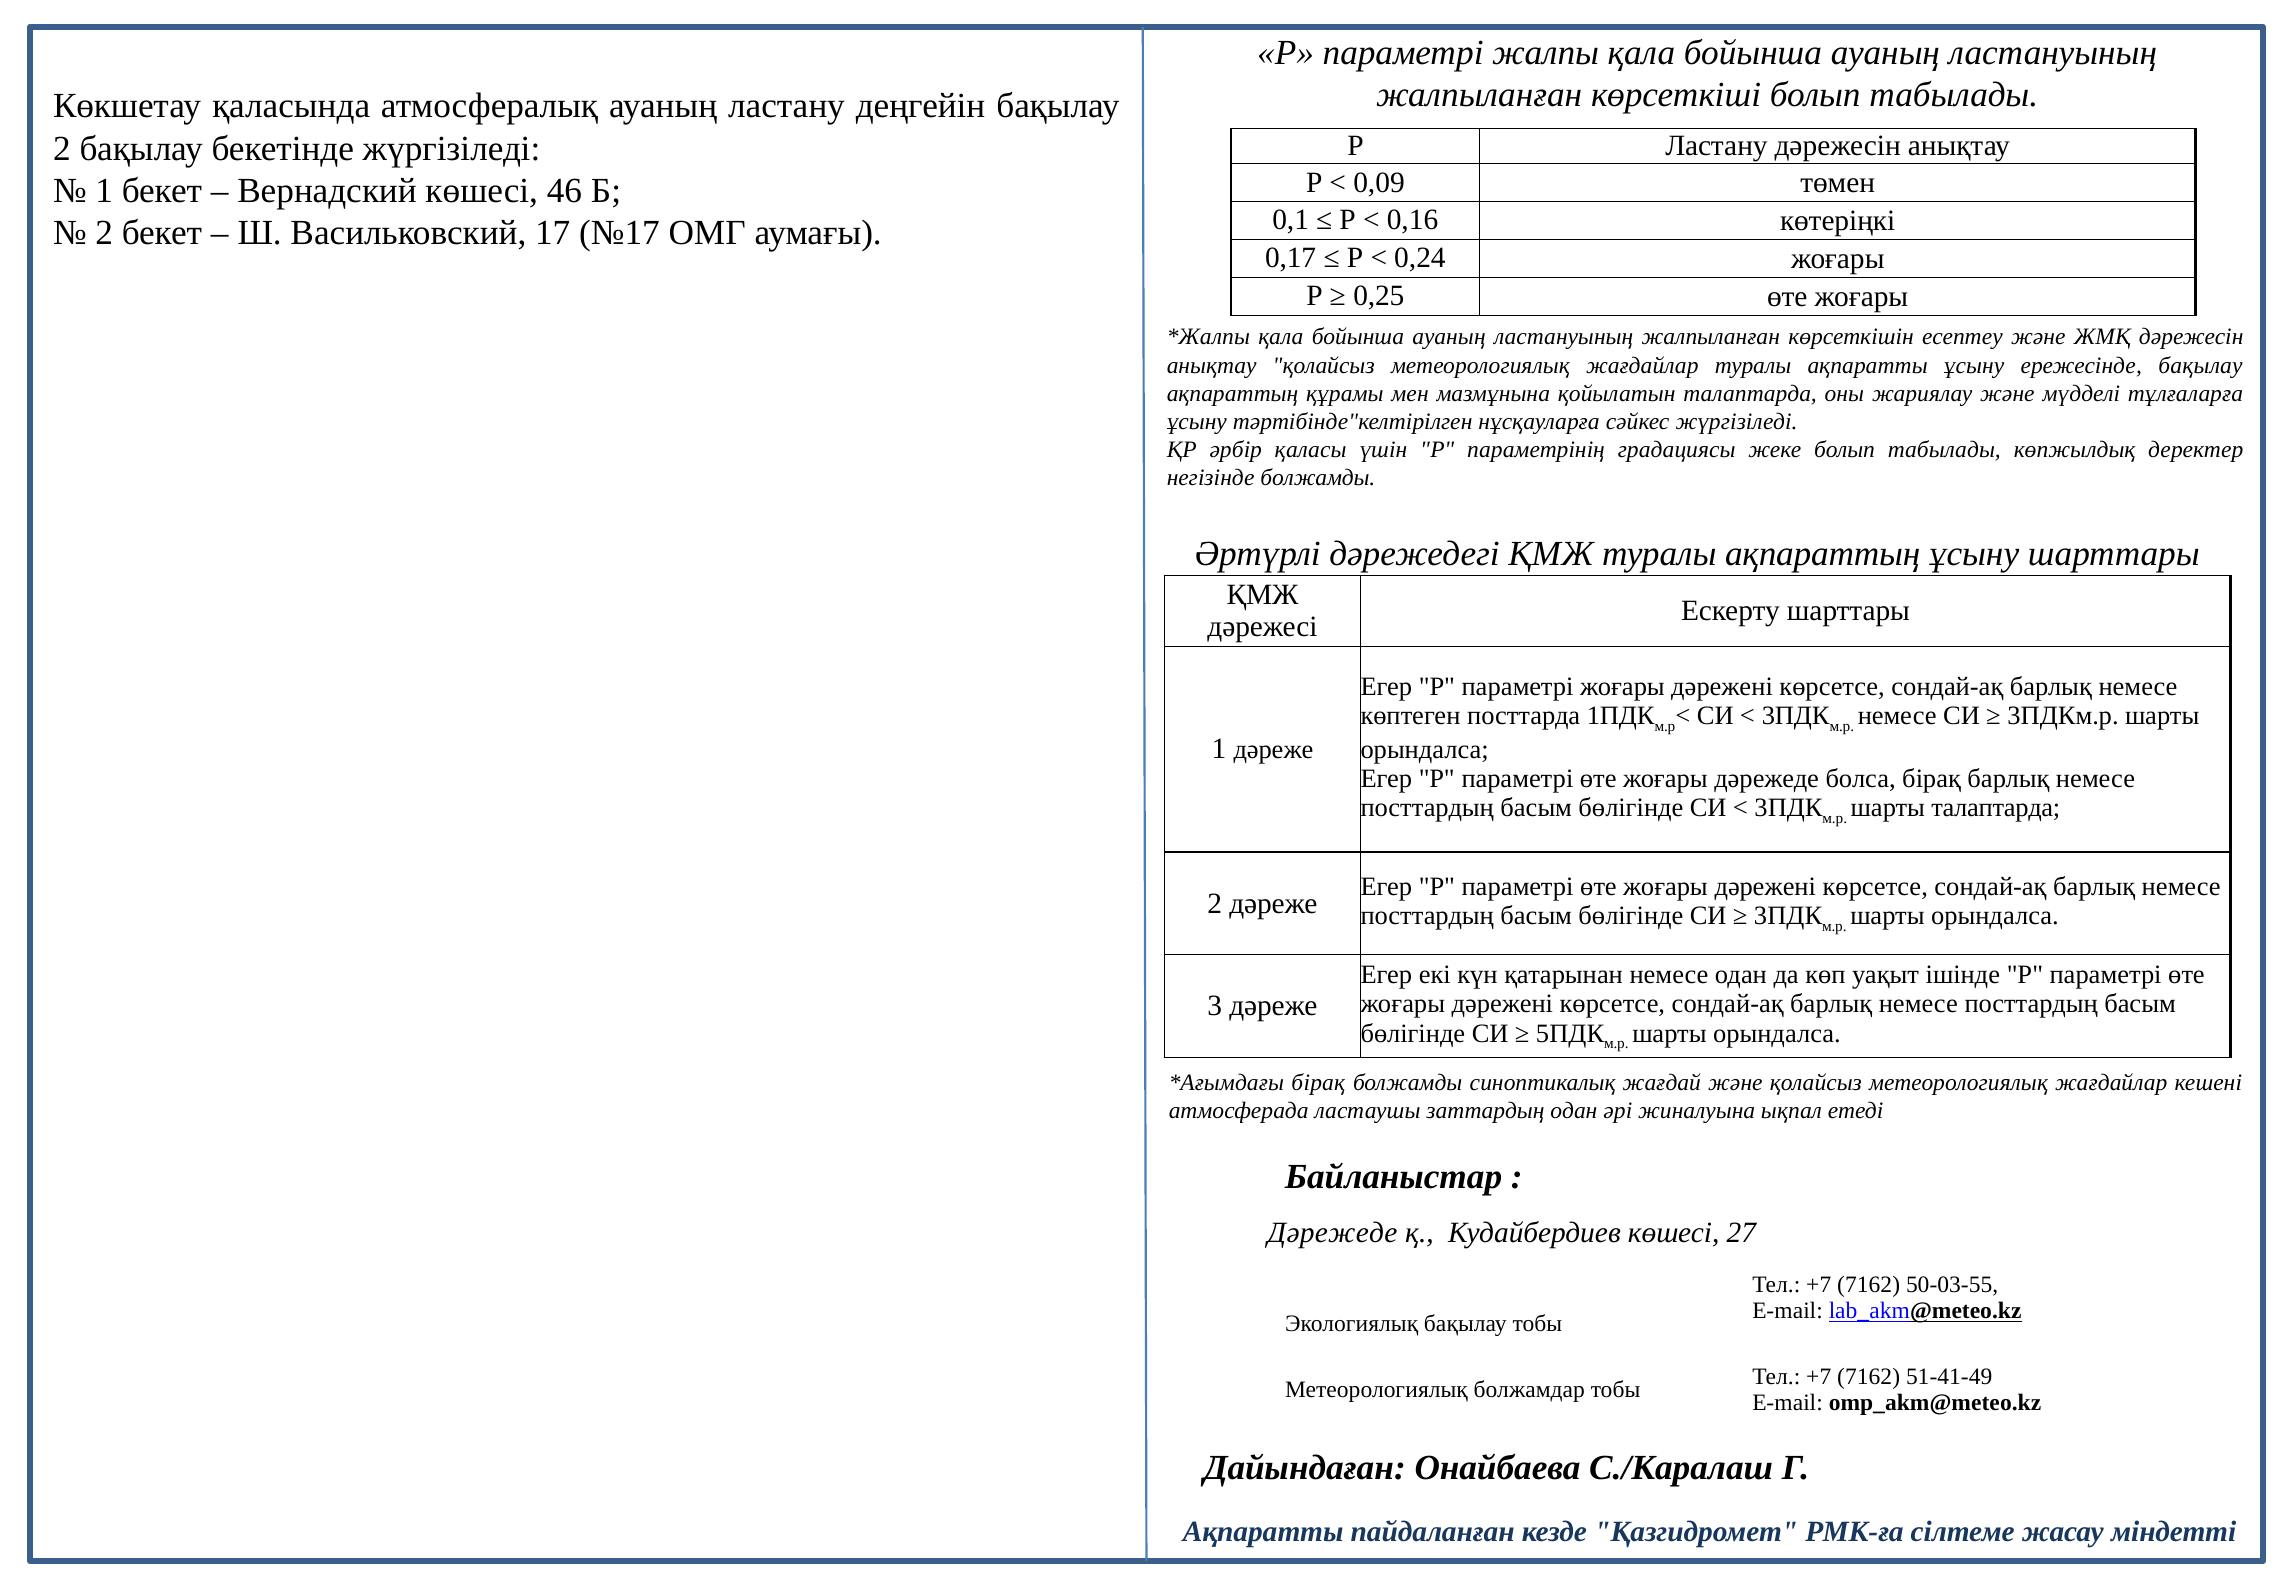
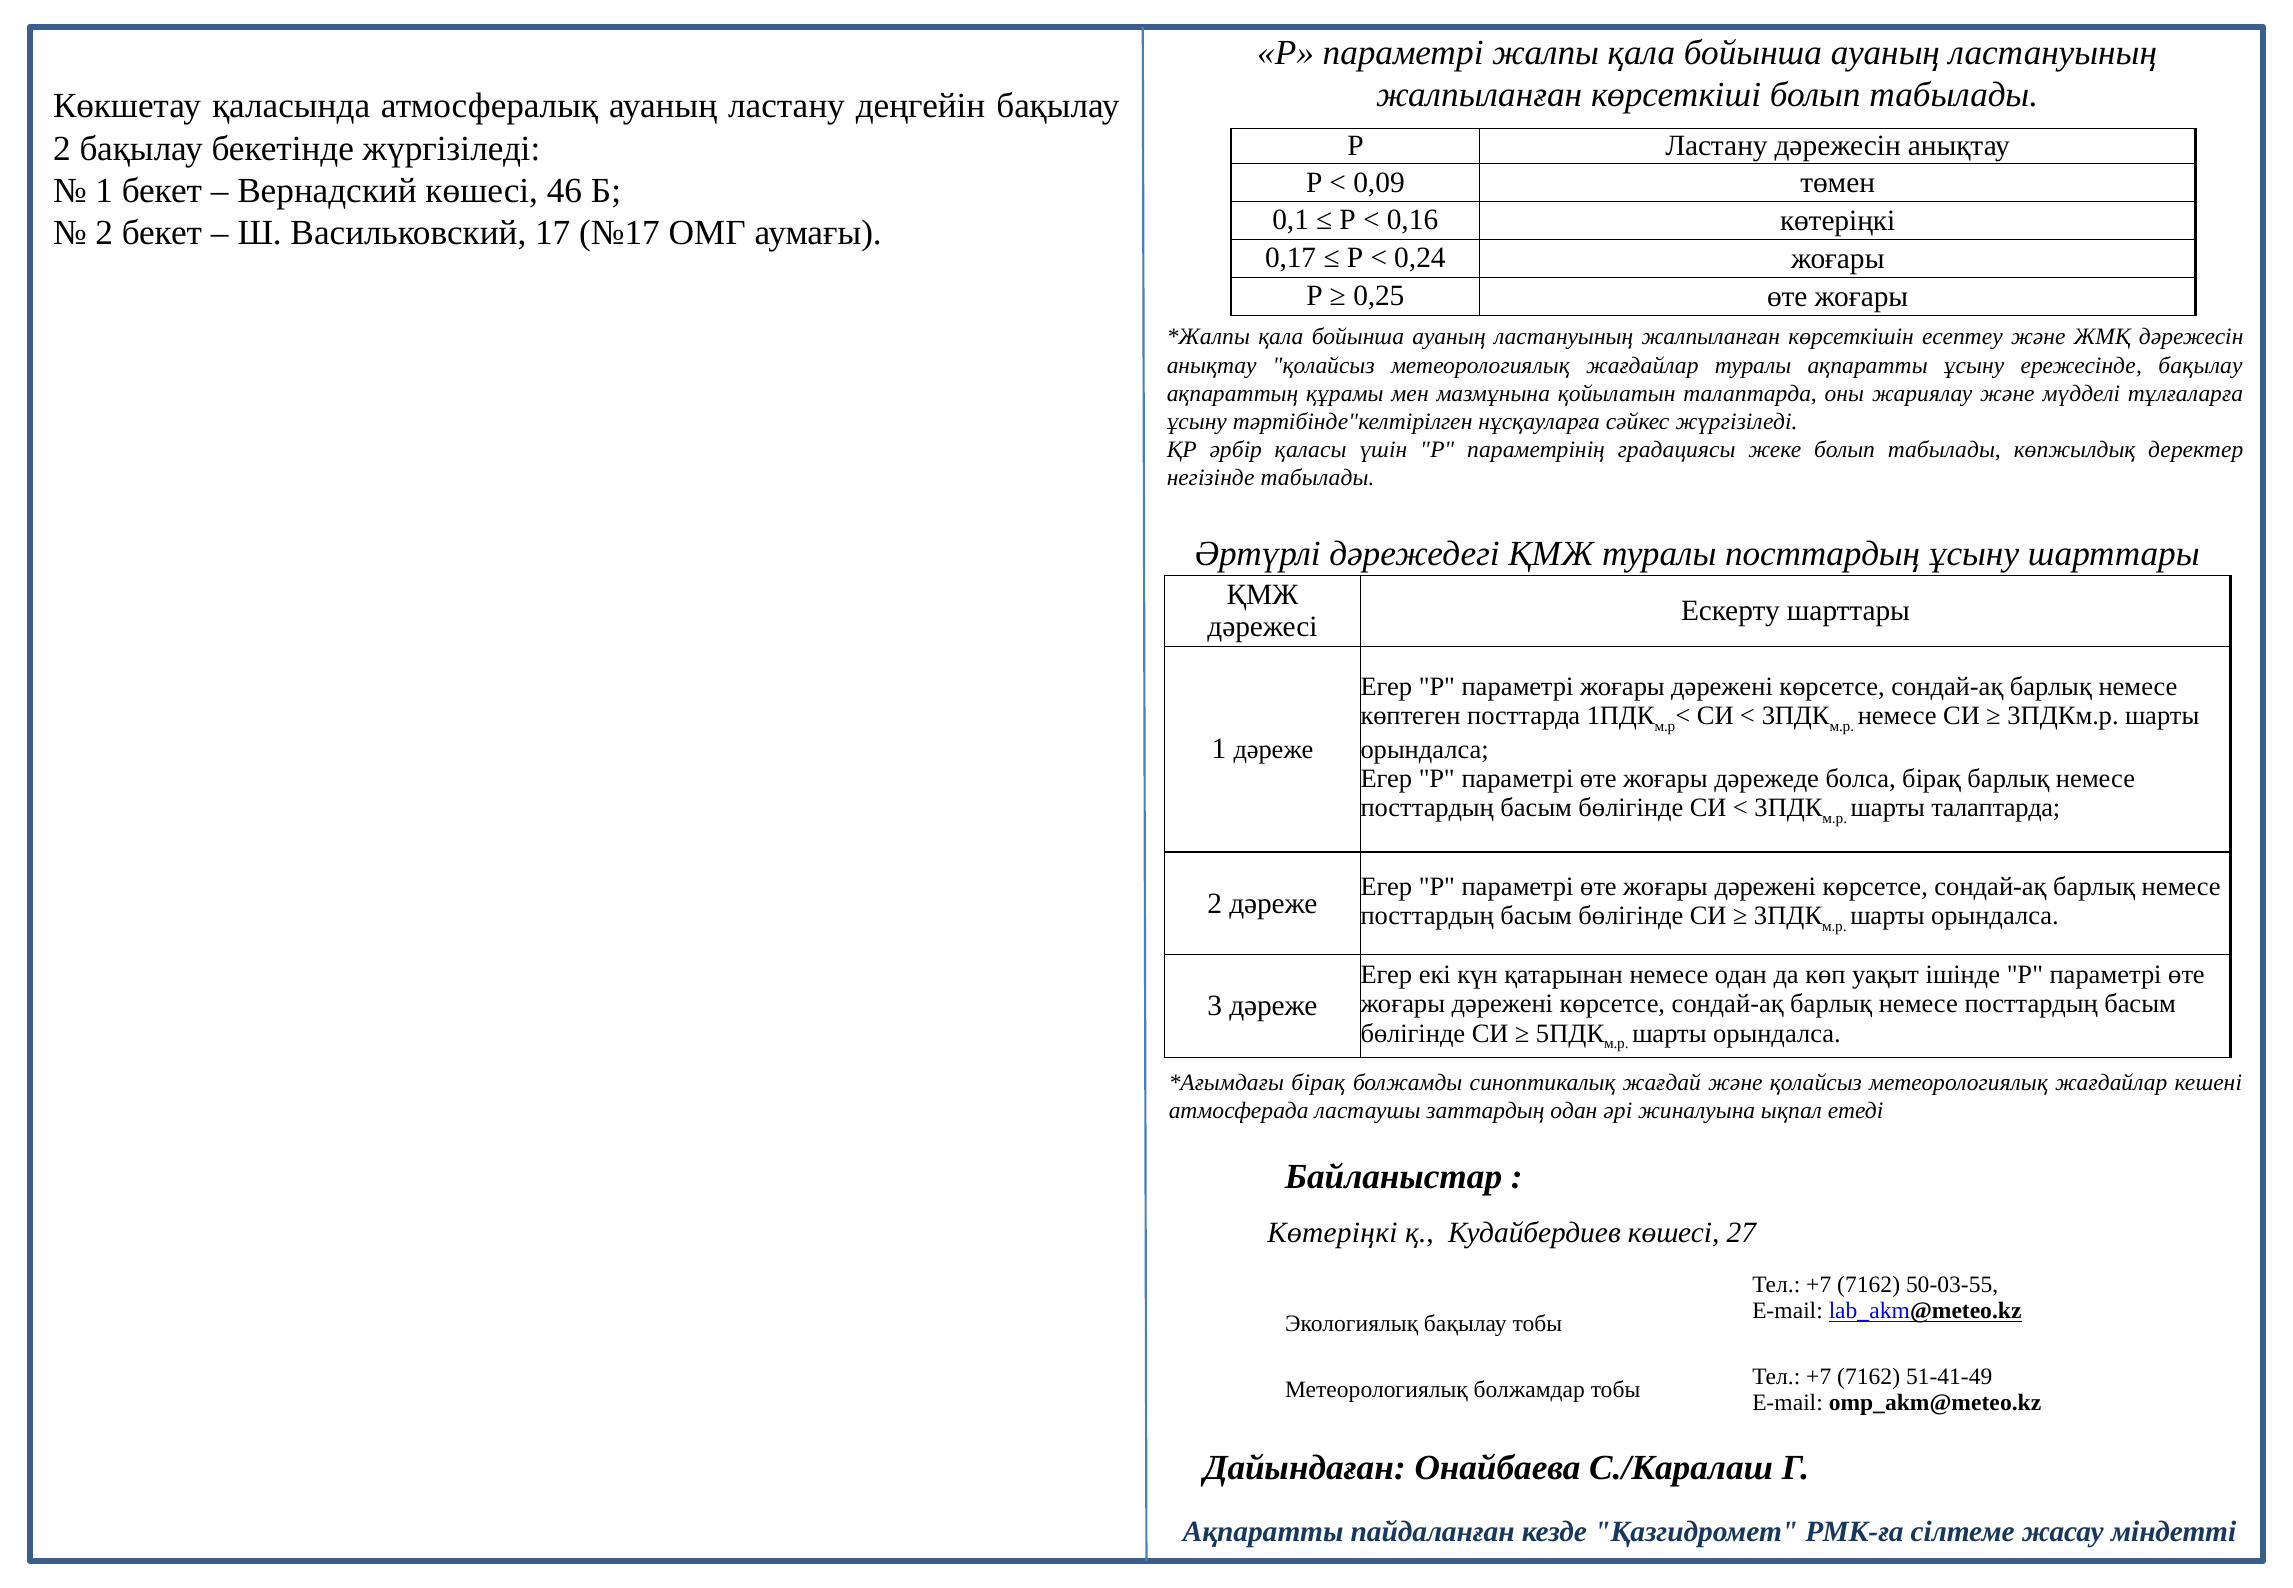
негізінде болжамды: болжамды -> табылады (1318, 478)
туралы ақпараттың: ақпараттың -> посттардың (1823, 554)
Дәрежеде: Дәрежеде -> Көтеріңкі (1332, 1232)
